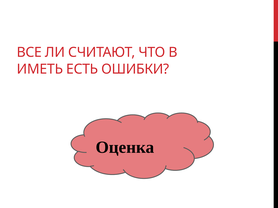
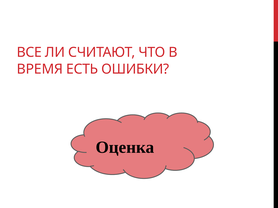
ИМЕТЬ: ИМЕТЬ -> ВРЕМЯ (40, 69)
